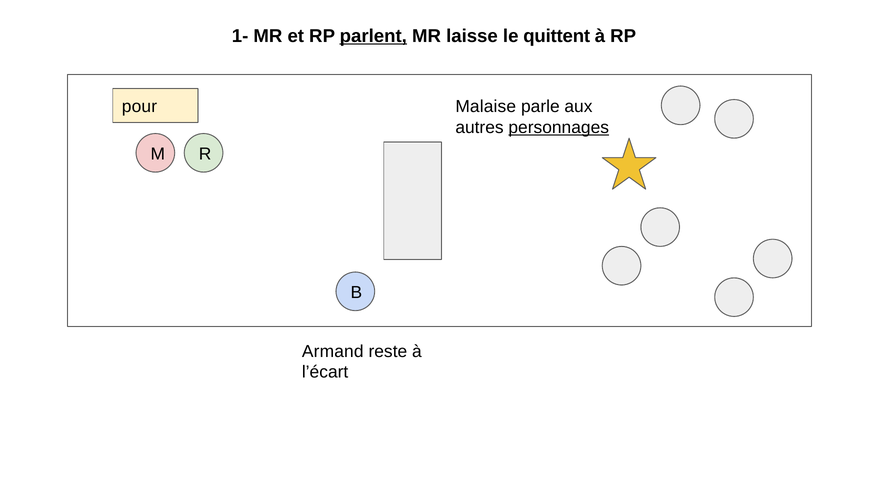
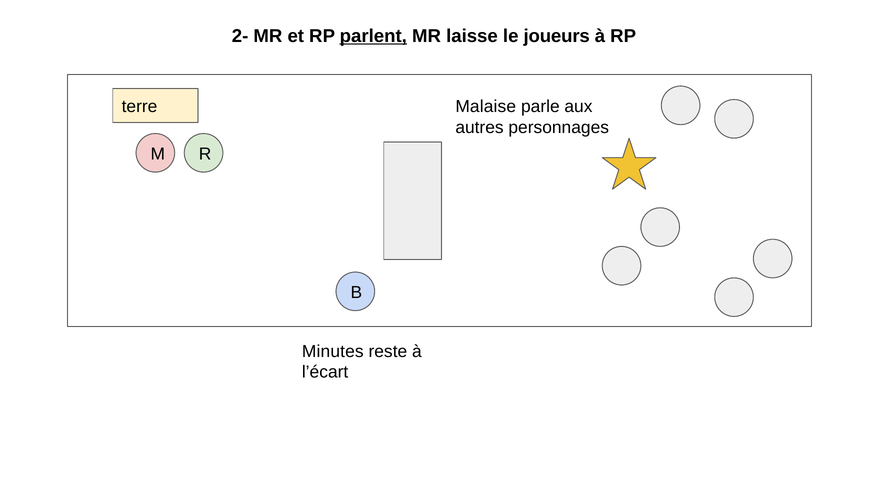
1-: 1- -> 2- (240, 36)
quittent: quittent -> joueurs (557, 36)
pour: pour -> terre (140, 107)
personnages underline: present -> none (559, 127)
Armand: Armand -> Minutes (333, 352)
